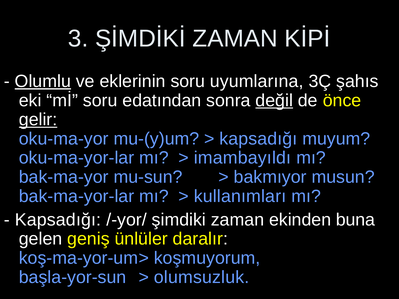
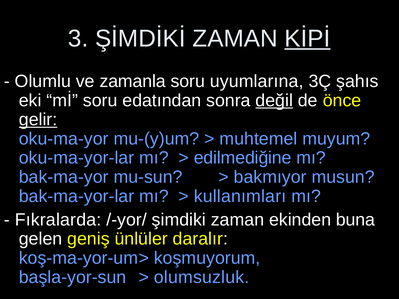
KİPİ underline: none -> present (307, 39)
Olumlu underline: present -> none (43, 81)
eklerinin: eklerinin -> zamanla (133, 81)
kapsadığı: kapsadığı -> muhtemel (258, 139)
imambayıldı: imambayıldı -> edilmediğine (243, 158)
Kapsadığı: Kapsadığı -> Fıkralarda (58, 220)
